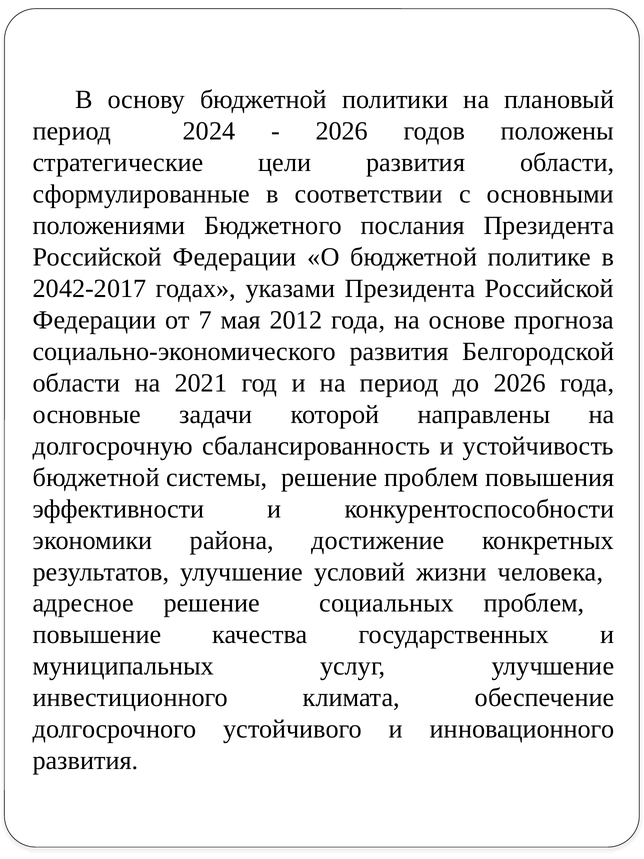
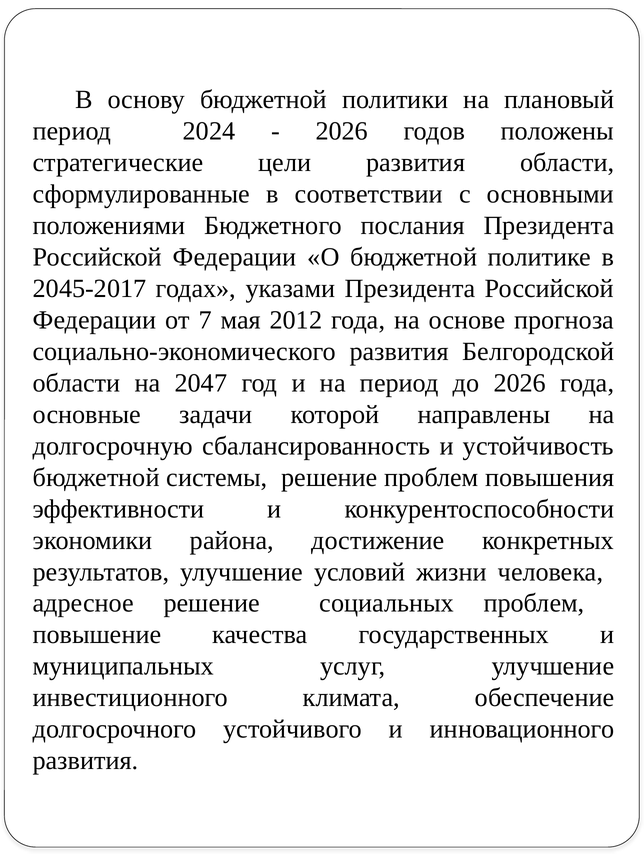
2042-2017: 2042-2017 -> 2045-2017 (90, 288)
2021: 2021 -> 2047 (201, 383)
